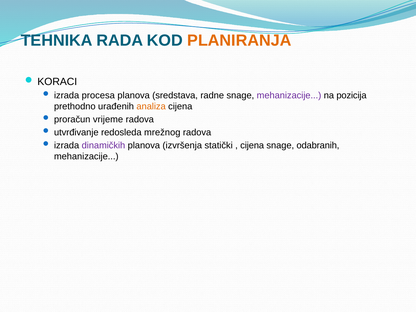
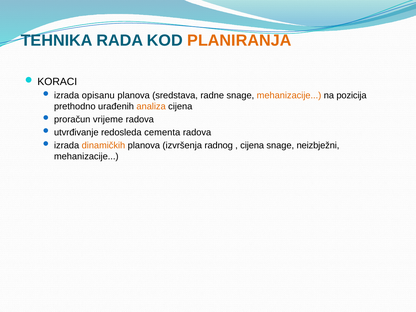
procesa: procesa -> opisanu (98, 95)
mehanizacije colour: purple -> orange (289, 95)
mrežnog: mrežnog -> cementa (162, 132)
dinamičkih colour: purple -> orange (103, 145)
statički: statički -> radnog (219, 145)
odabranih: odabranih -> neizbježni (318, 145)
